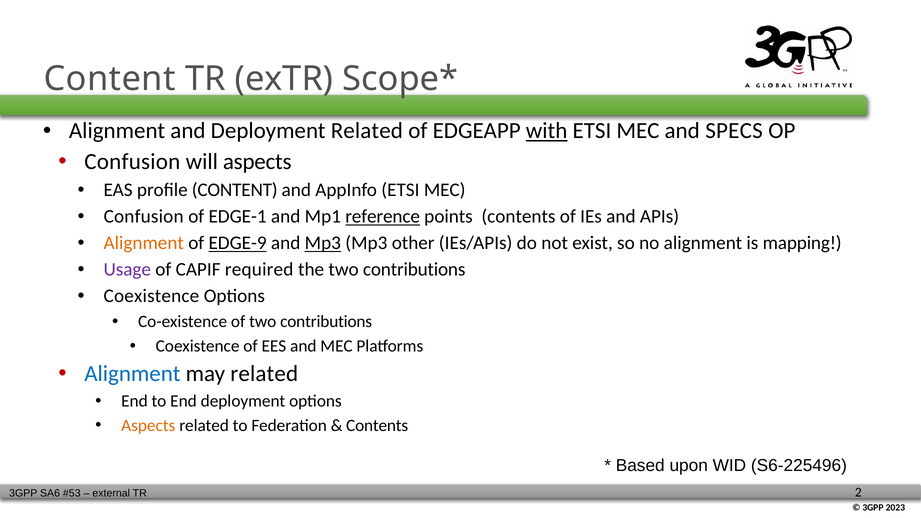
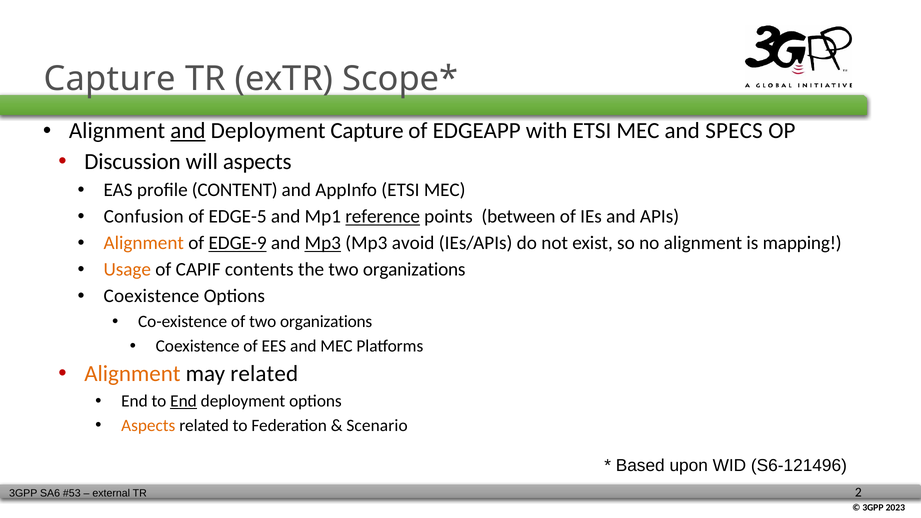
Content: Content -> Capture (110, 79)
and underline: none -> present (188, 131)
Deployment Related: Related -> Capture (367, 131)
with underline: present -> none (547, 131)
Confusion: Confusion -> Discussion (132, 161)
EDGE-1: EDGE-1 -> EDGE-5 (238, 217)
points contents: contents -> between (518, 217)
other: other -> avoid (413, 243)
Usage colour: purple -> orange (127, 270)
required: required -> contents (259, 270)
the two contributions: contributions -> organizations (414, 270)
of two contributions: contributions -> organizations (326, 322)
Alignment colour: blue -> orange (132, 374)
End underline: none -> present (183, 401)
Contents: Contents -> Scenario (377, 425)
S6-225496: S6-225496 -> S6-121496 (799, 466)
